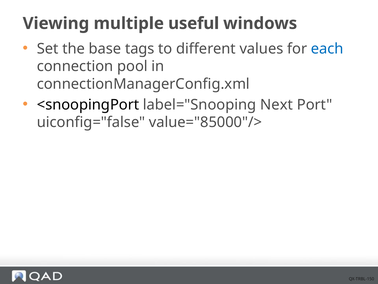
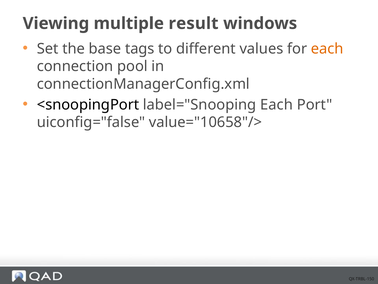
useful: useful -> result (193, 23)
each colour: blue -> orange (327, 49)
label="Snooping Next: Next -> Each (276, 105)
value="85000"/>: value="85000"/> -> value="10658"/> (205, 122)
